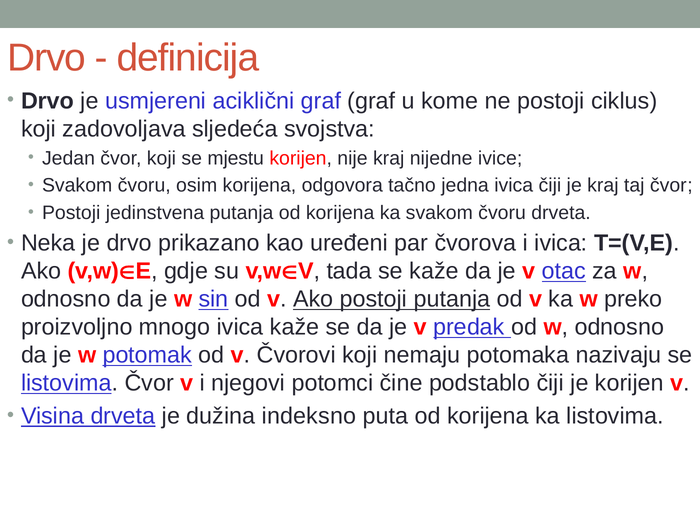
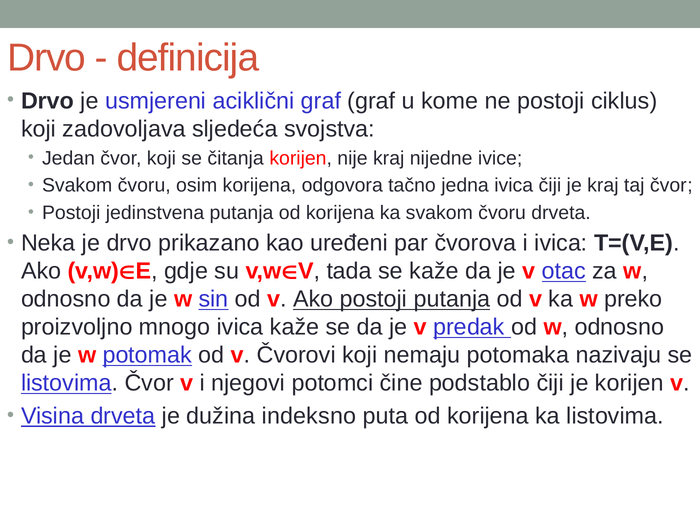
mjestu: mjestu -> čitanja (236, 158)
